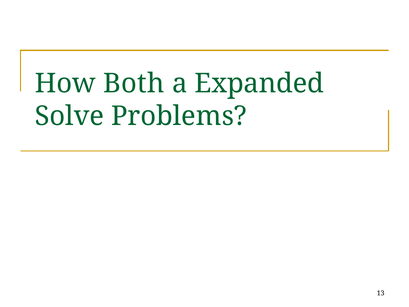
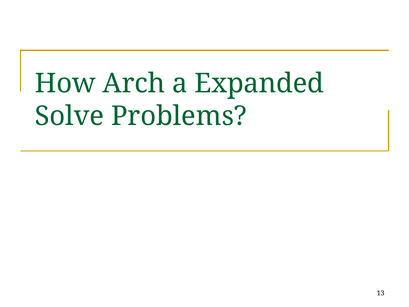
Both: Both -> Arch (134, 84)
